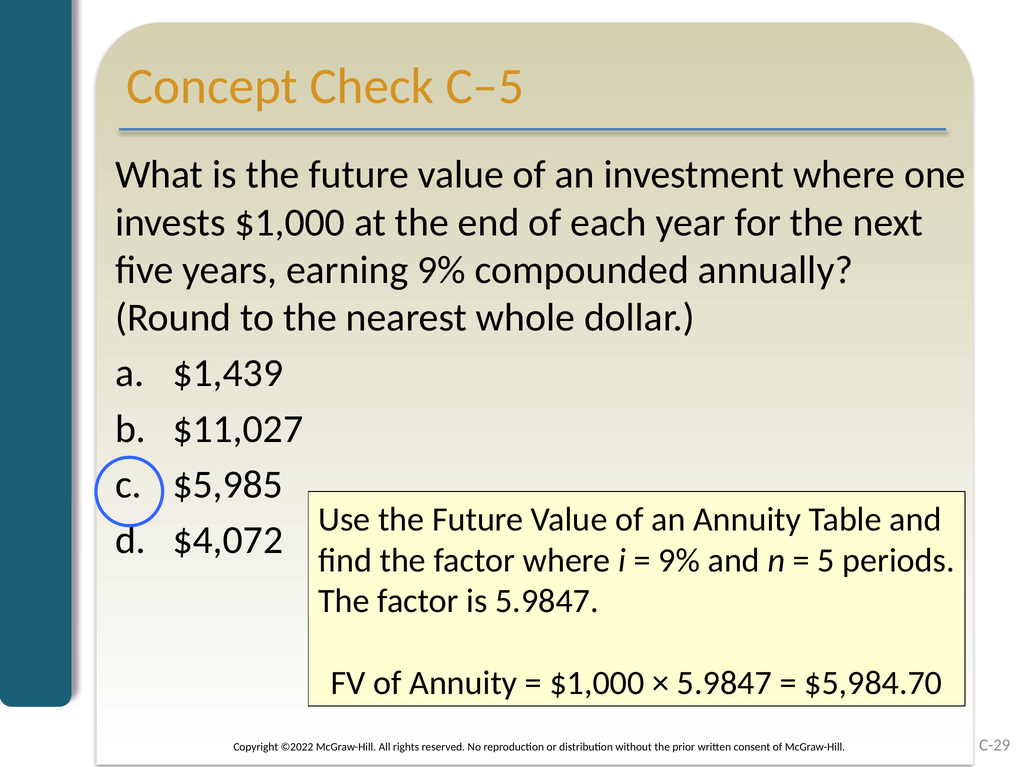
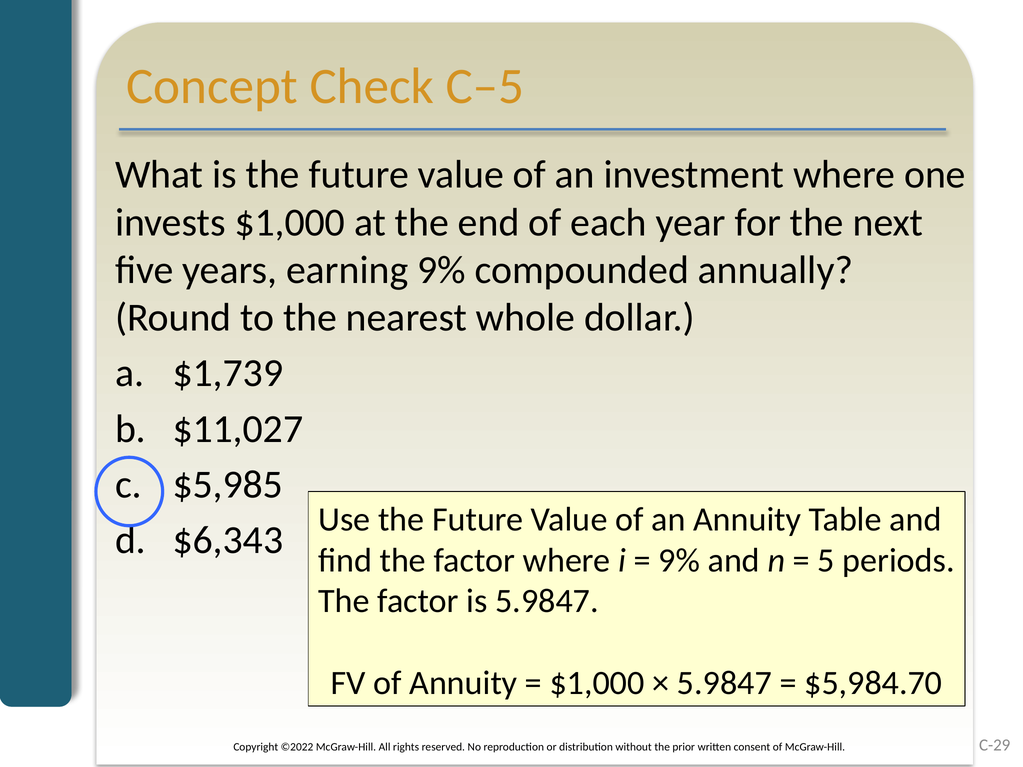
$1,439: $1,439 -> $1,739 (228, 373)
$4,072: $4,072 -> $6,343 (228, 540)
